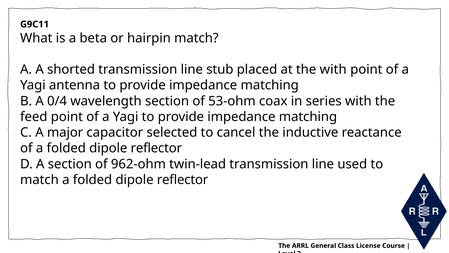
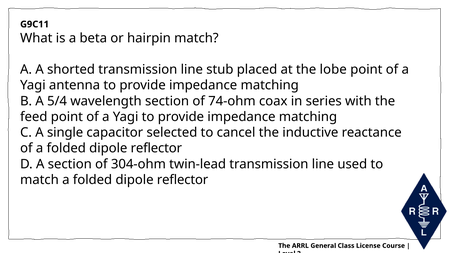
the with: with -> lobe (333, 69)
0/4: 0/4 -> 5/4 (57, 101)
53-ohm: 53-ohm -> 74-ohm (232, 101)
major: major -> single (65, 132)
962-ohm: 962-ohm -> 304-ohm (138, 164)
